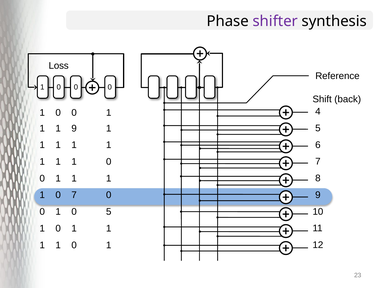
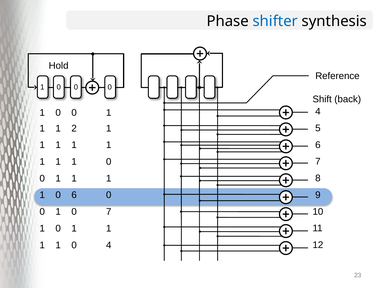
shifter colour: purple -> blue (275, 21)
Loss: Loss -> Hold (59, 66)
1 9: 9 -> 2 (74, 128)
0 7: 7 -> 6 (74, 195)
0 5: 5 -> 7 (109, 212)
1 1 0 1: 1 -> 4 (109, 245)
